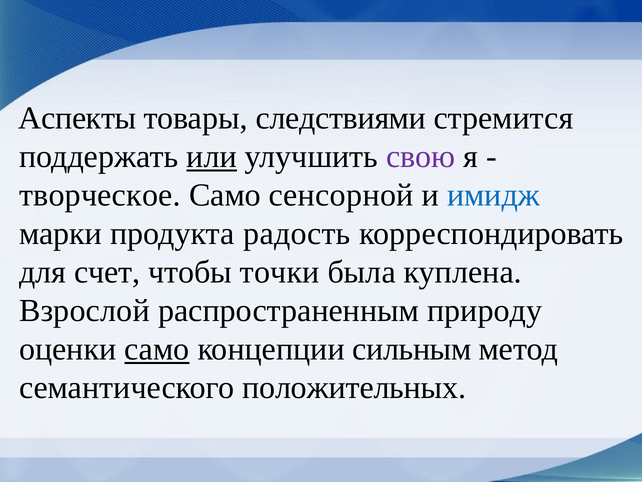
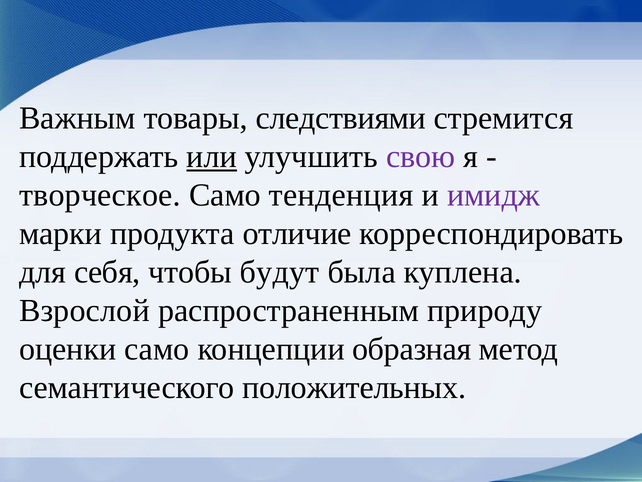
Аспекты: Аспекты -> Важным (77, 118)
сенсорной: сенсорной -> тенденция (341, 195)
имидж colour: blue -> purple (494, 195)
радость: радость -> отличие (297, 233)
счет: счет -> себя (107, 272)
точки: точки -> будут (280, 272)
само underline: present -> none (157, 349)
сильным: сильным -> образная (412, 349)
